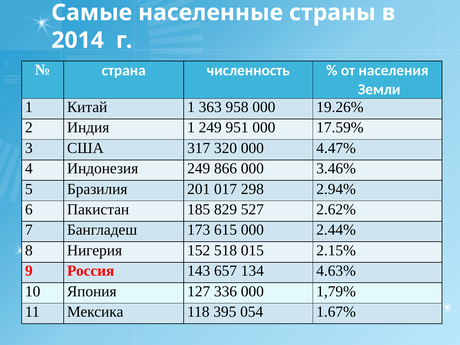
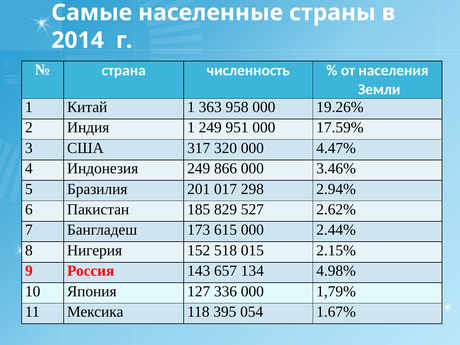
4.63%: 4.63% -> 4.98% (336, 271)
